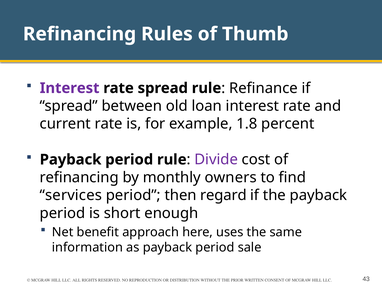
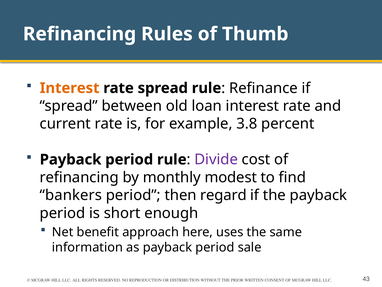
Interest colour: purple -> orange (70, 88)
1.8: 1.8 -> 3.8 (247, 124)
owners: owners -> modest (231, 177)
services: services -> bankers (71, 195)
